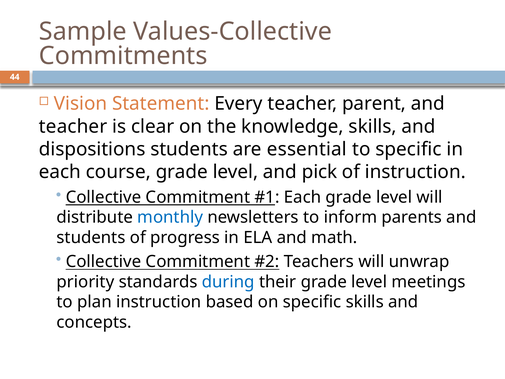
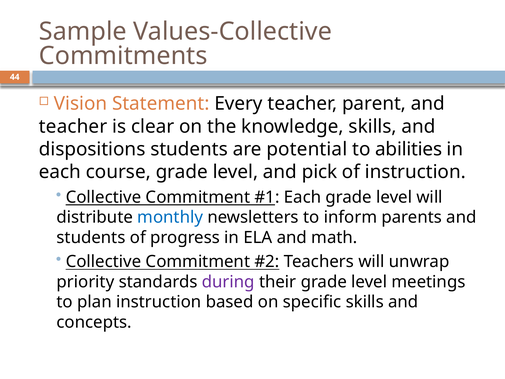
essential: essential -> potential (307, 149)
to specific: specific -> abilities (409, 149)
during colour: blue -> purple (228, 282)
